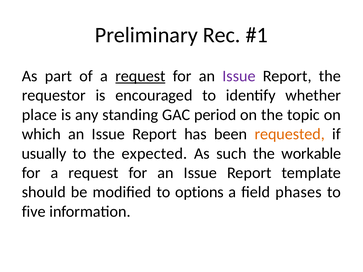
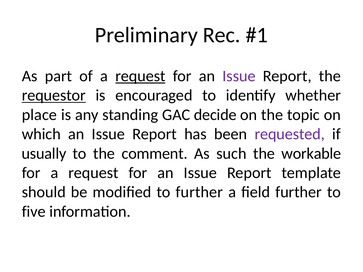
requestor underline: none -> present (54, 96)
period: period -> decide (215, 115)
requested colour: orange -> purple (290, 134)
expected: expected -> comment (155, 154)
to options: options -> further (199, 192)
field phases: phases -> further (299, 192)
